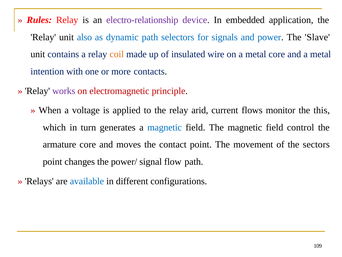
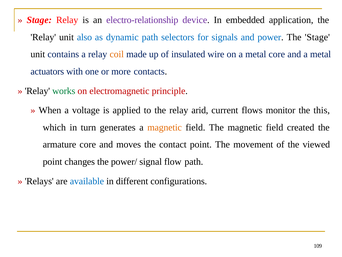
Rules: Rules -> Stage (39, 20)
The Slave: Slave -> Stage (317, 37)
intention: intention -> actuators (47, 71)
works colour: purple -> green (64, 91)
magnetic colour: blue -> orange (165, 127)
control: control -> created (301, 127)
sectors: sectors -> viewed (316, 144)
